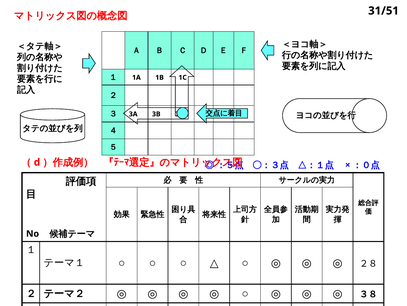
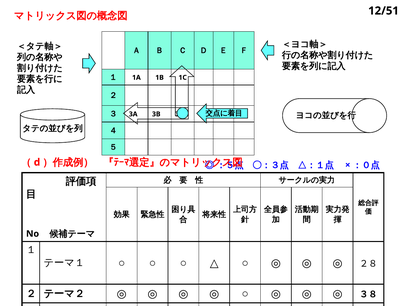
31/51: 31/51 -> 12/51 (384, 11)
